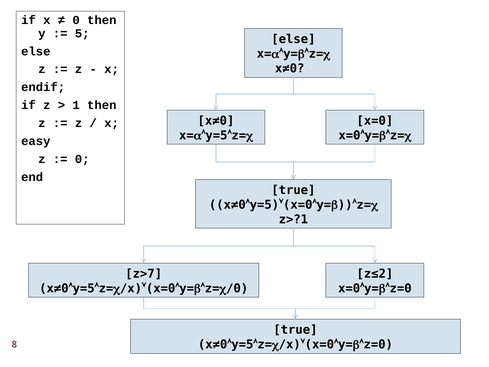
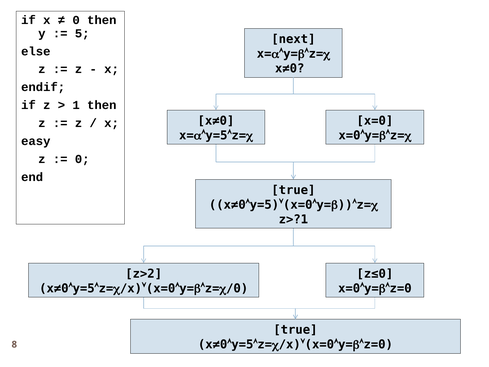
else: else -> next (293, 39)
z>7: z>7 -> z>2 (144, 273)
z≤2: z≤2 -> z≤0 (375, 273)
